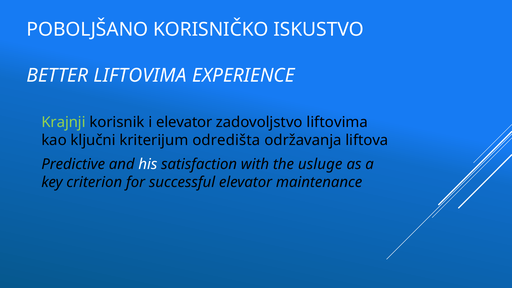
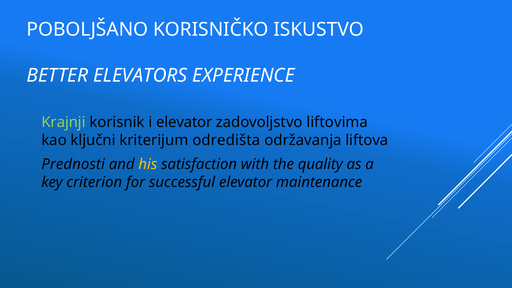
BETTER LIFTOVIMA: LIFTOVIMA -> ELEVATORS (140, 76)
Predictive: Predictive -> Prednosti (73, 164)
his colour: white -> yellow (148, 164)
usluge: usluge -> quality (320, 164)
